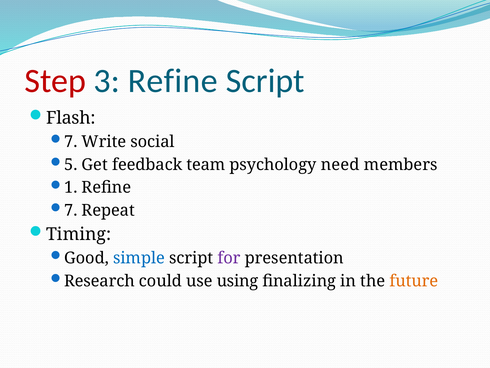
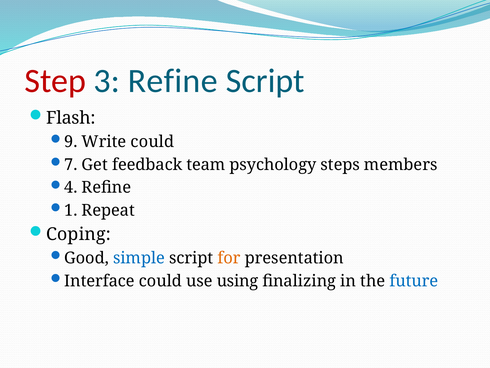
7: 7 -> 9 (71, 142)
Write social: social -> could (152, 142)
5: 5 -> 7 (71, 164)
need: need -> steps (340, 164)
1: 1 -> 4 (71, 187)
7: 7 -> 1 (71, 210)
Timing: Timing -> Coping (79, 234)
for colour: purple -> orange (229, 258)
Research: Research -> Interface (99, 281)
future colour: orange -> blue (414, 281)
